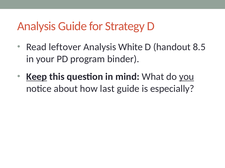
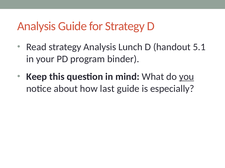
Read leftover: leftover -> strategy (65, 47)
White: White -> Lunch (130, 47)
8.5: 8.5 -> 5.1 (199, 47)
Keep underline: present -> none (37, 77)
